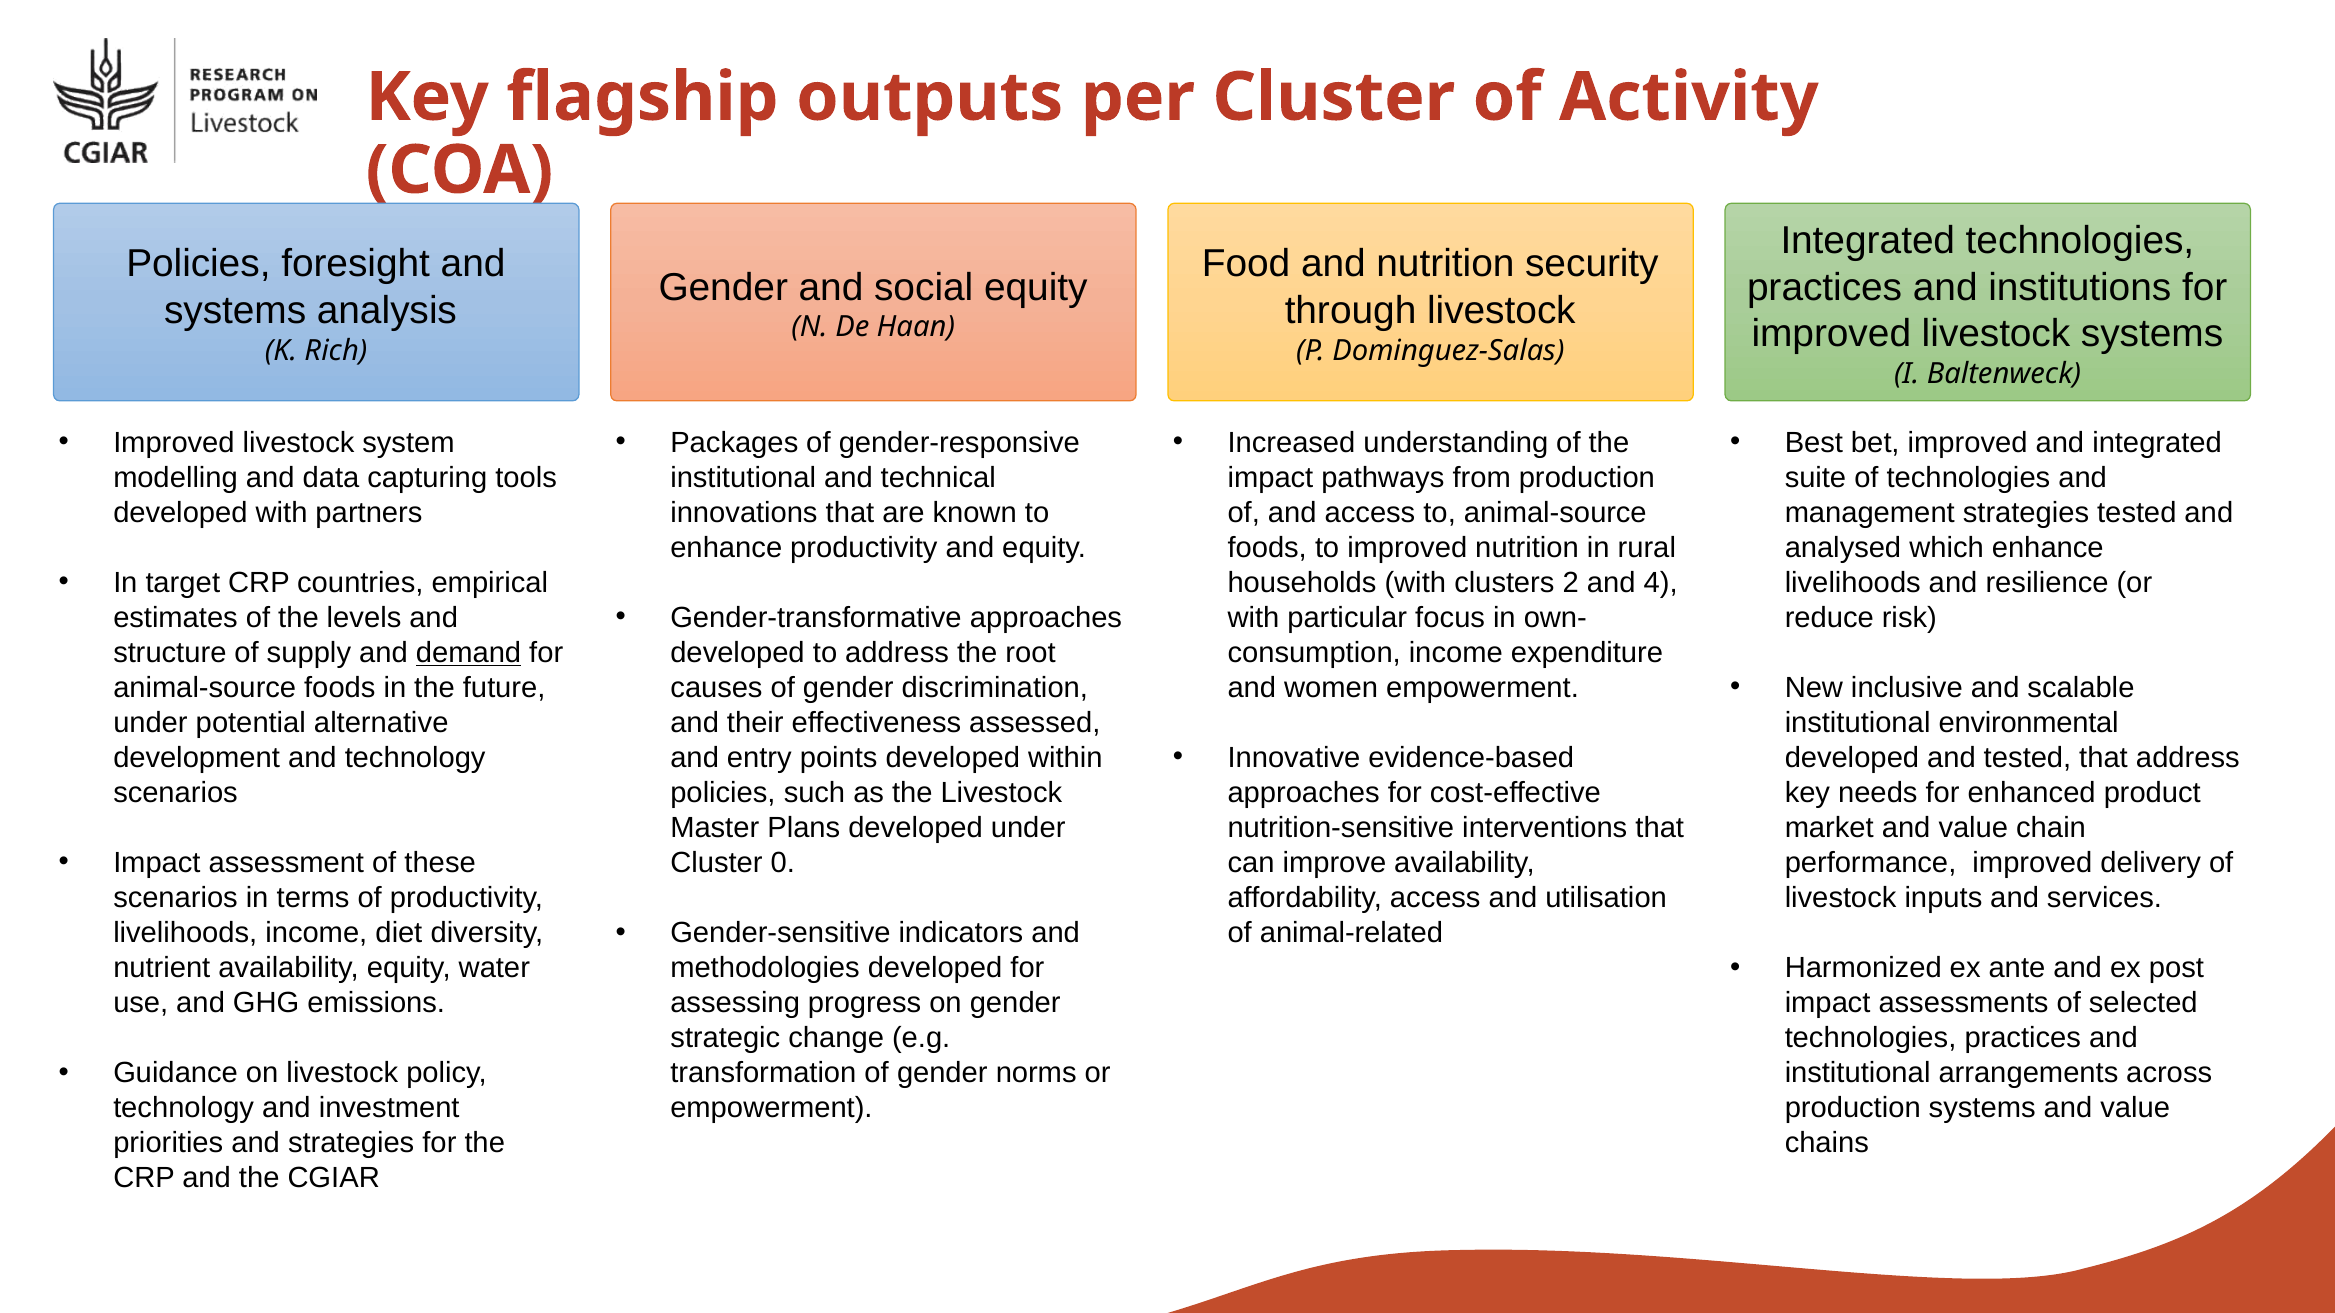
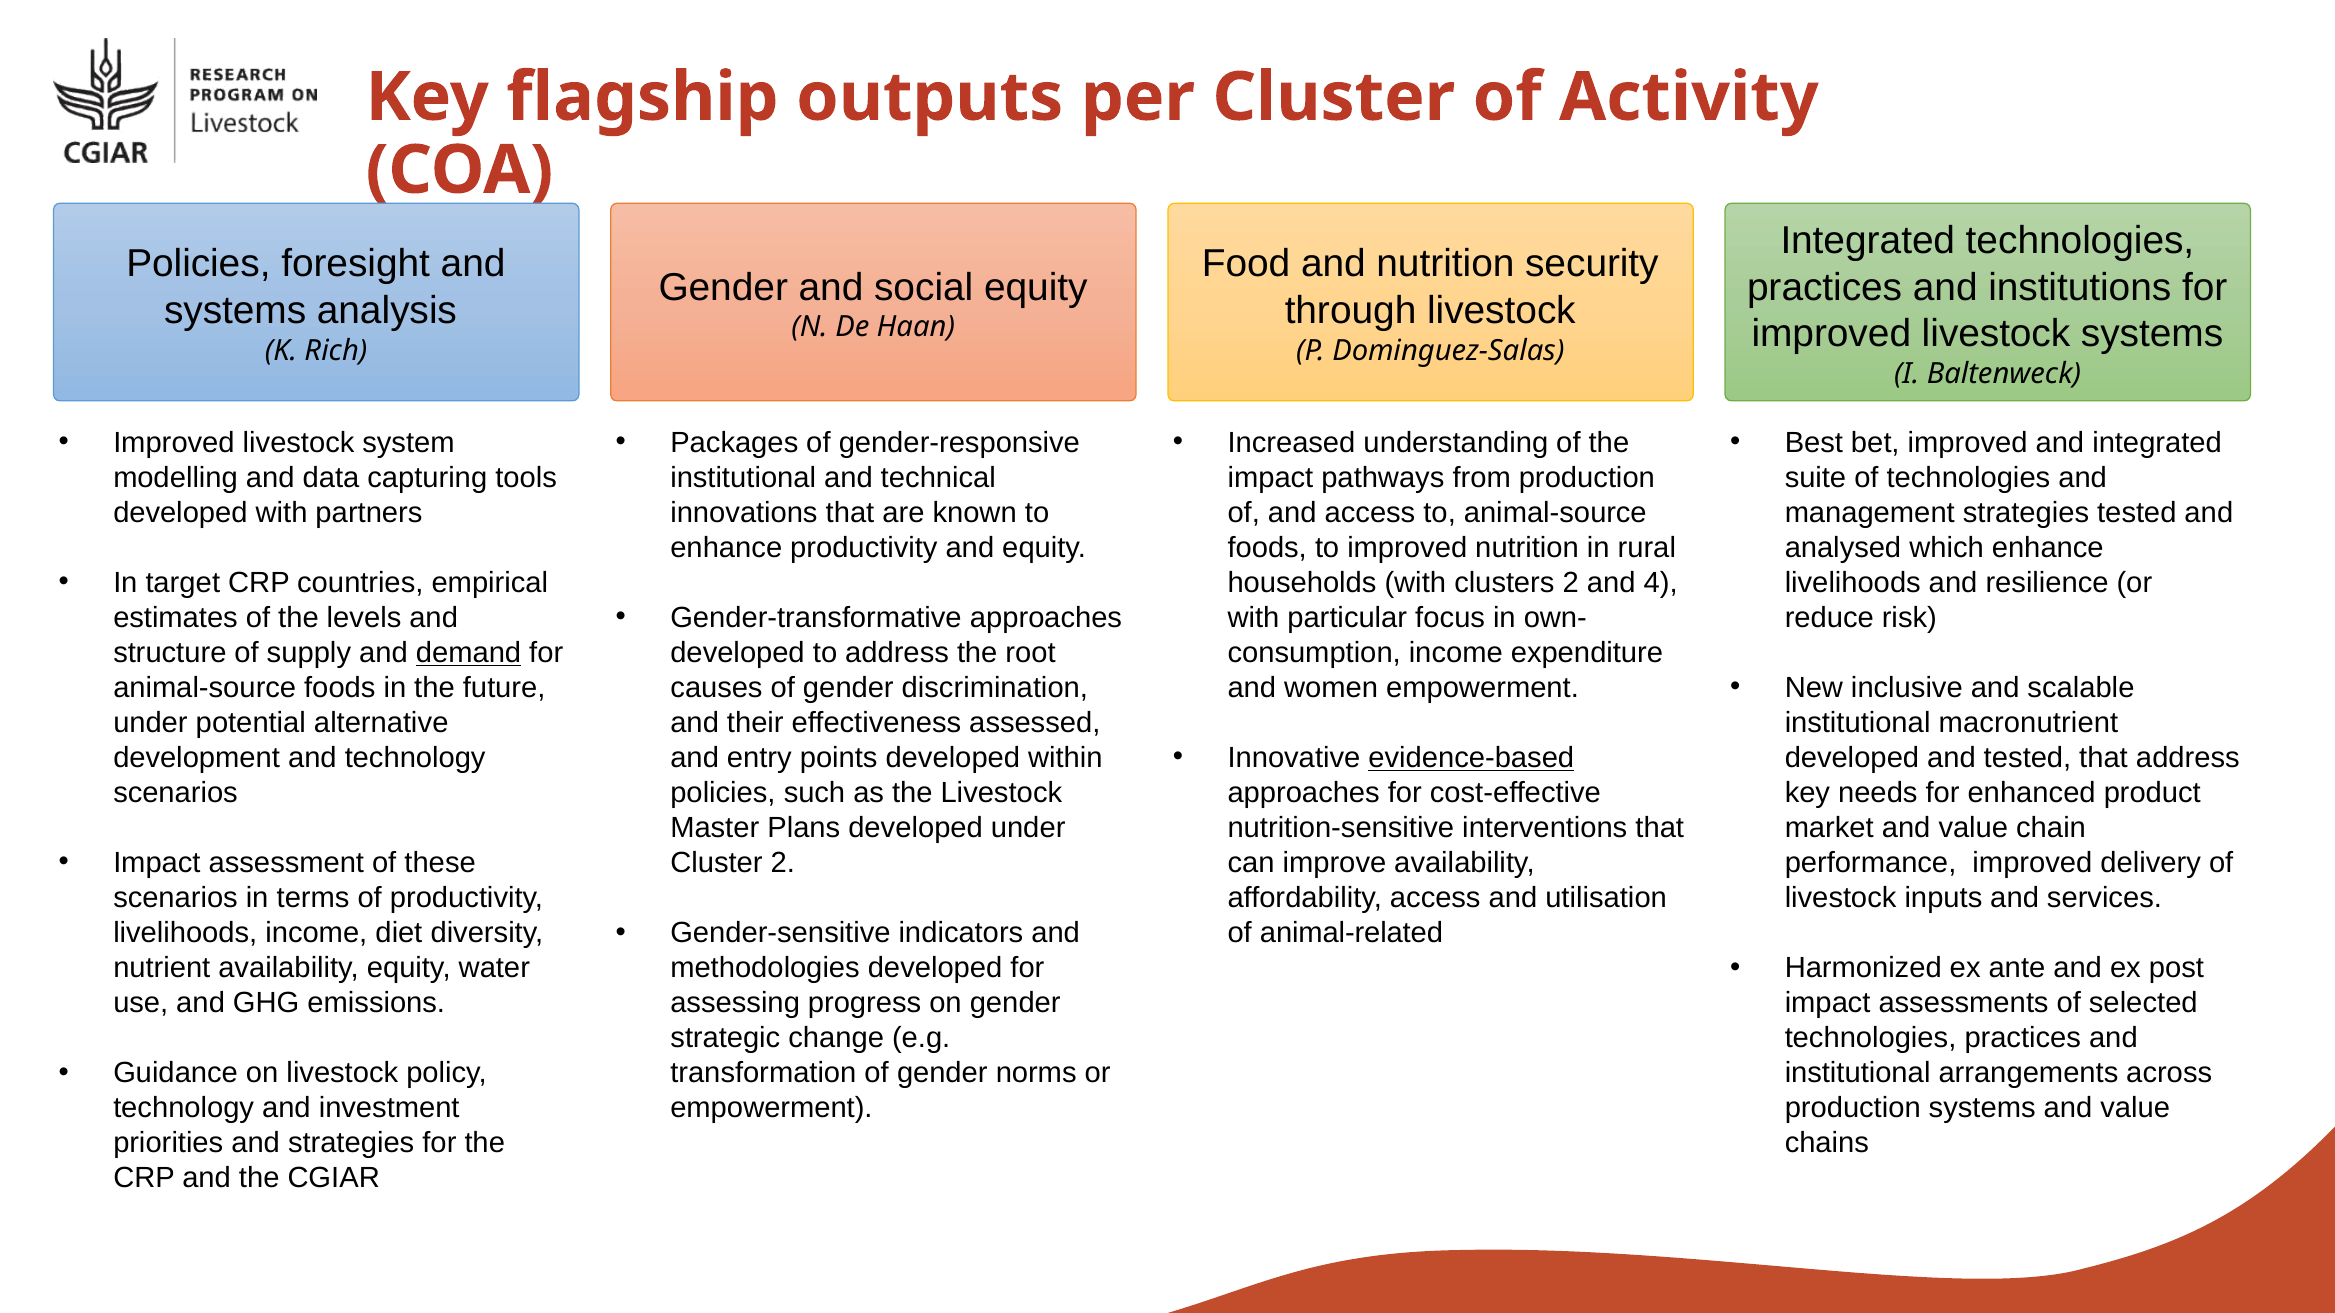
environmental: environmental -> macronutrient (2028, 723)
evidence-based underline: none -> present (1471, 758)
Cluster 0: 0 -> 2 (783, 863)
